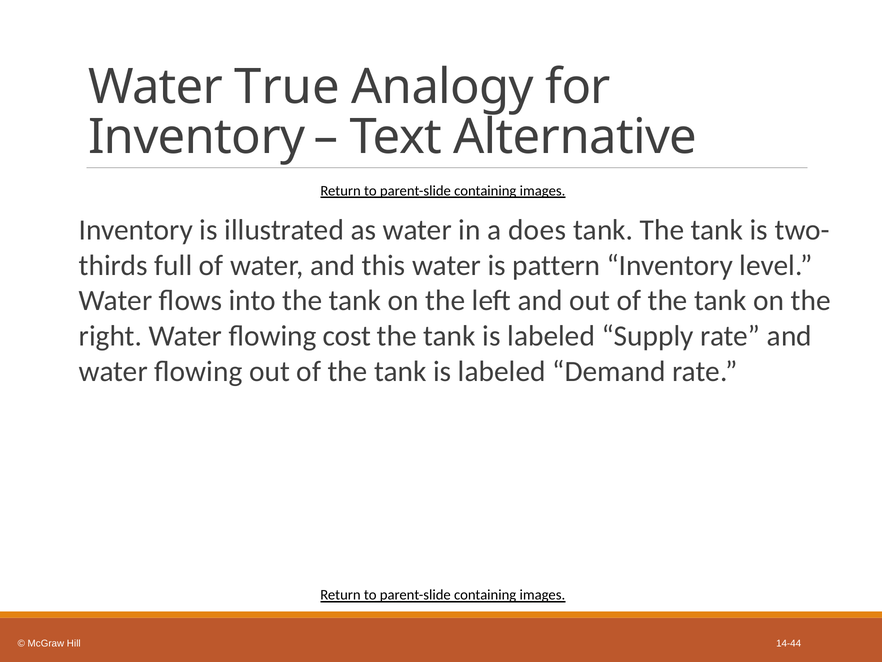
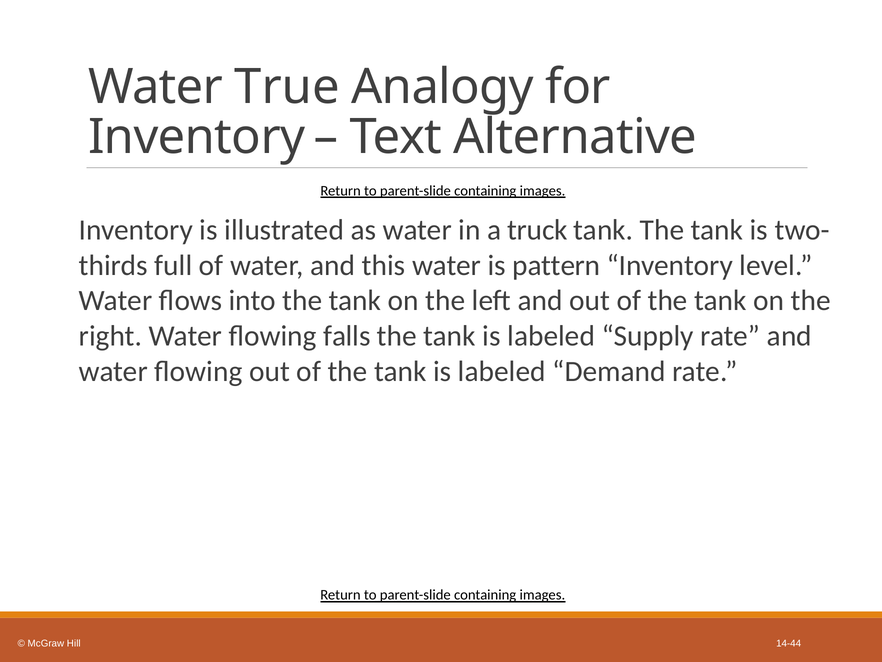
does: does -> truck (537, 230)
cost: cost -> falls (347, 336)
